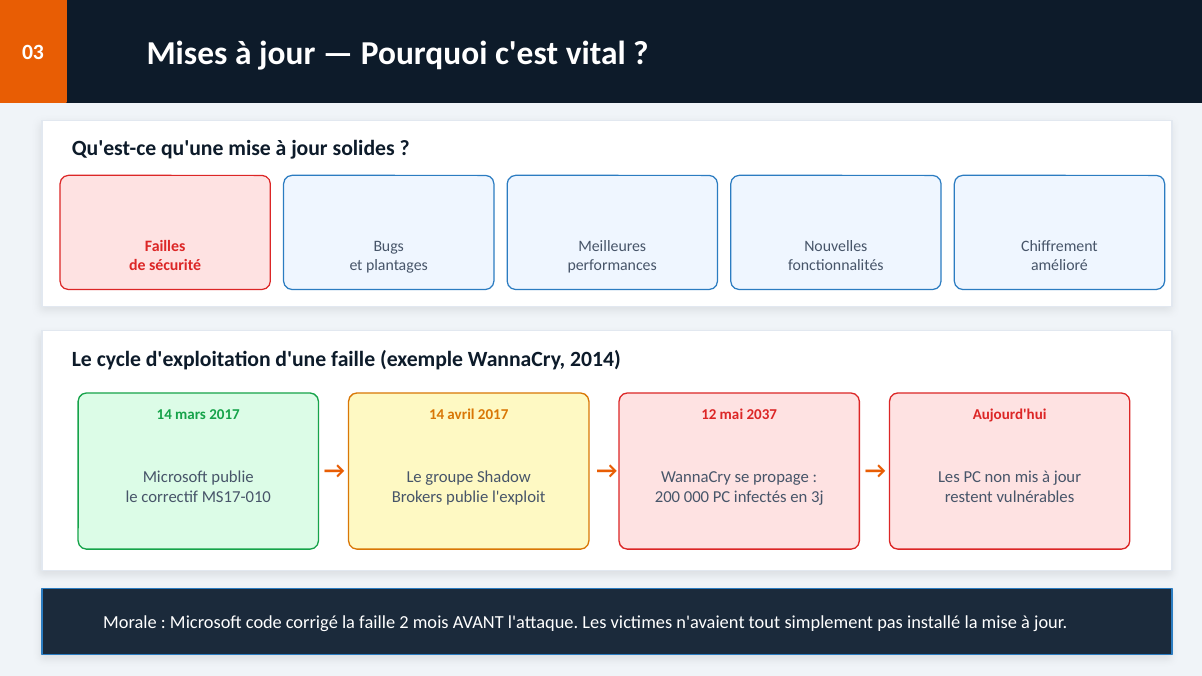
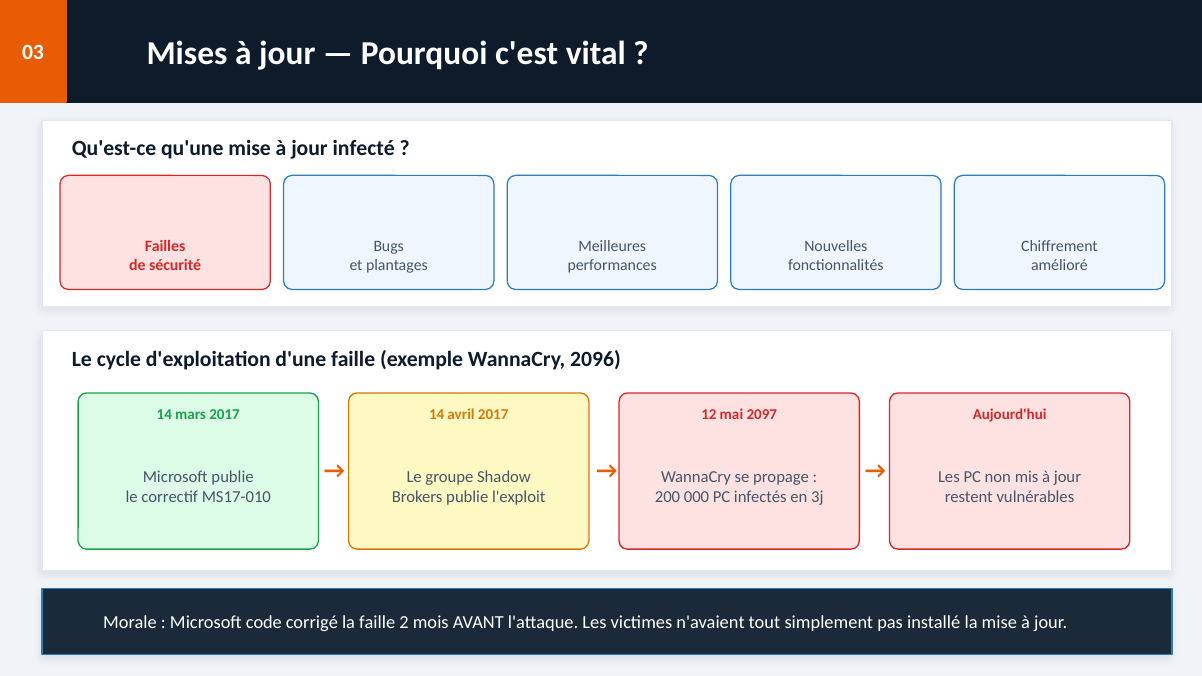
solides: solides -> infecté (364, 149)
2014: 2014 -> 2096 (595, 359)
2037: 2037 -> 2097 (762, 414)
